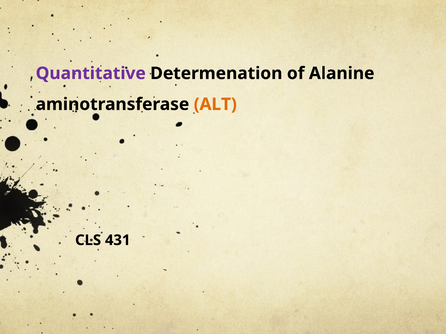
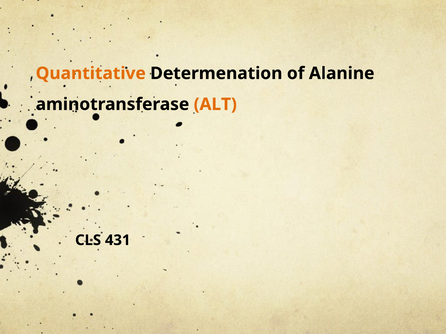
Quantitative colour: purple -> orange (91, 73)
